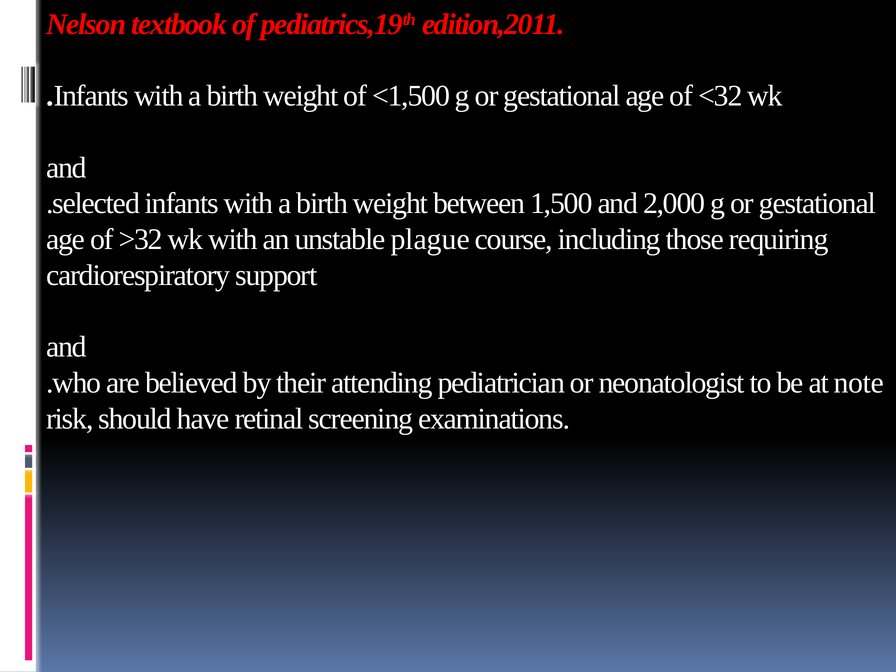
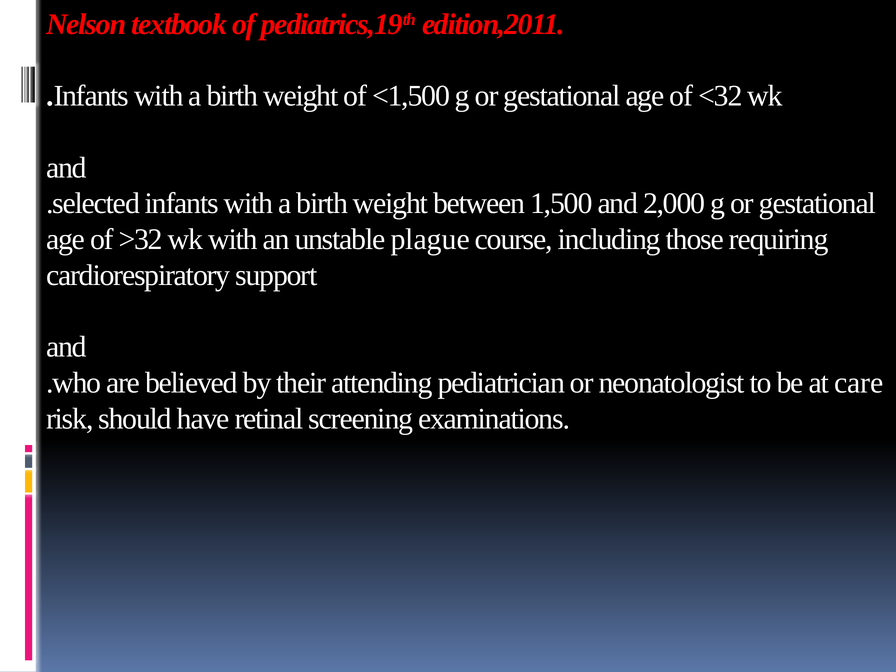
note: note -> care (859, 383)
